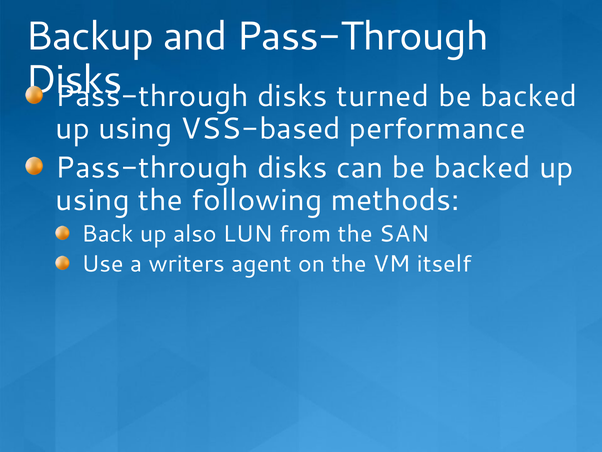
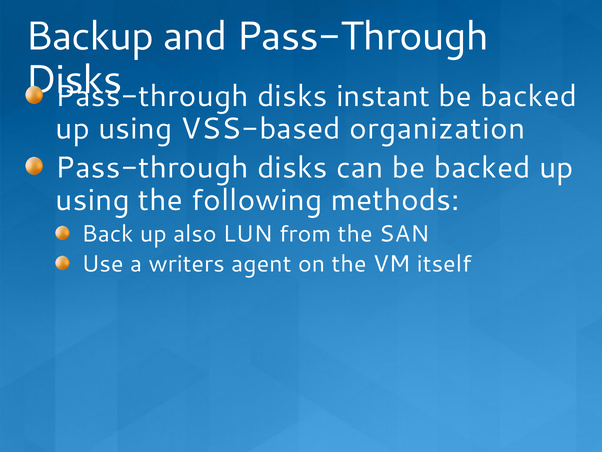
turned: turned -> instant (383, 96)
performance: performance -> organization (437, 129)
